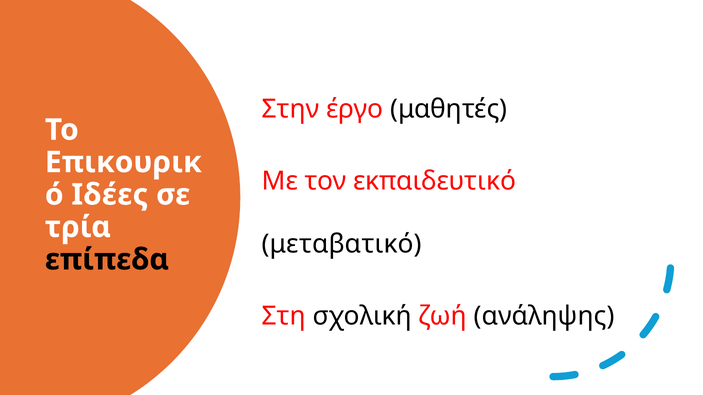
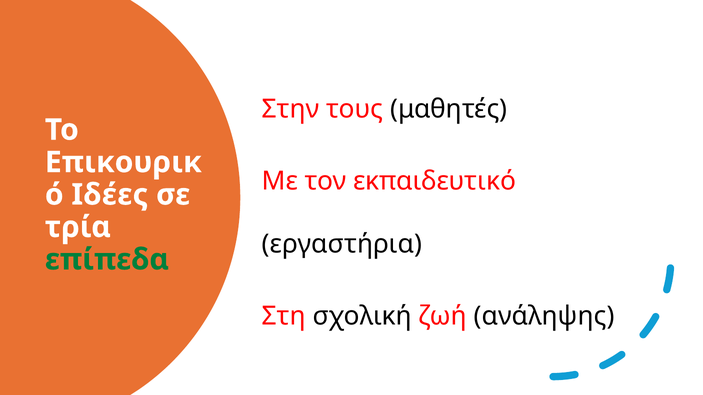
έργο: έργο -> τους (355, 109)
μεταβατικό: μεταβατικό -> εργαστήρια (342, 244)
επίπεδα colour: black -> green (107, 260)
